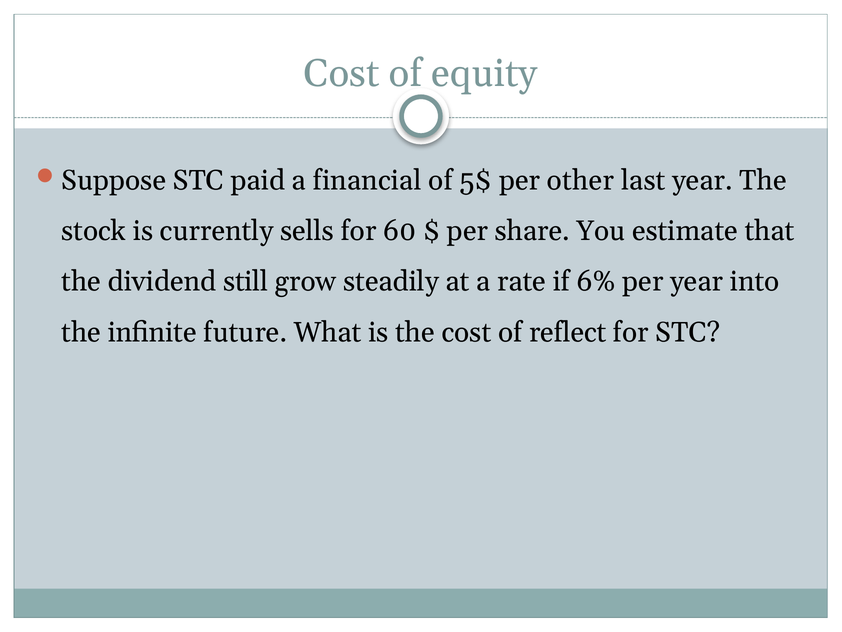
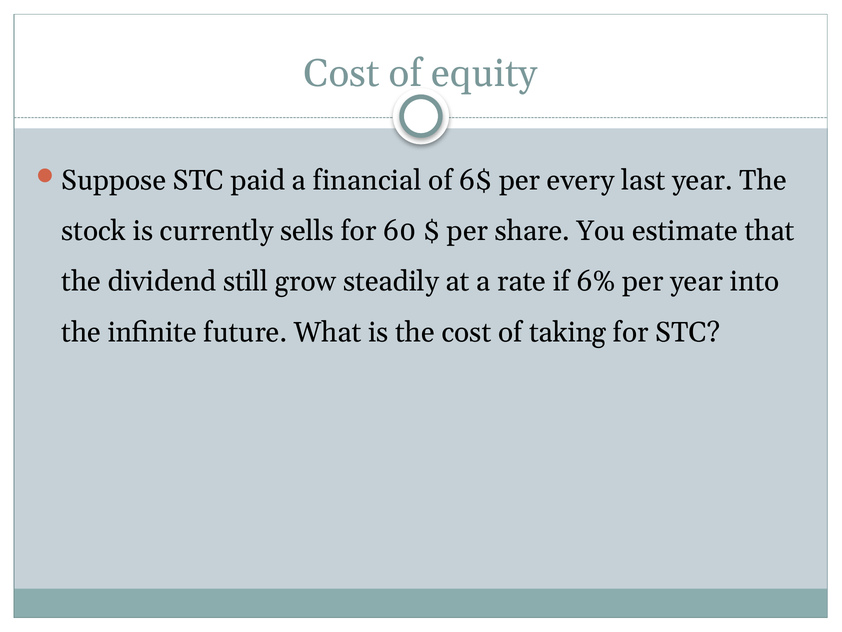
5$: 5$ -> 6$ (476, 180)
other: other -> every (581, 180)
reflect: reflect -> taking (568, 332)
